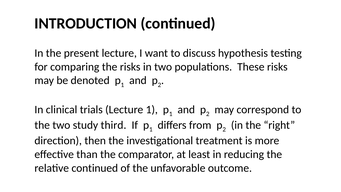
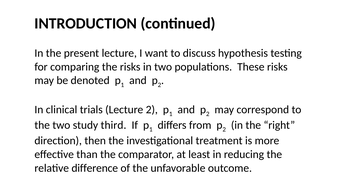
Lecture 1: 1 -> 2 (152, 110)
relative continued: continued -> difference (95, 168)
